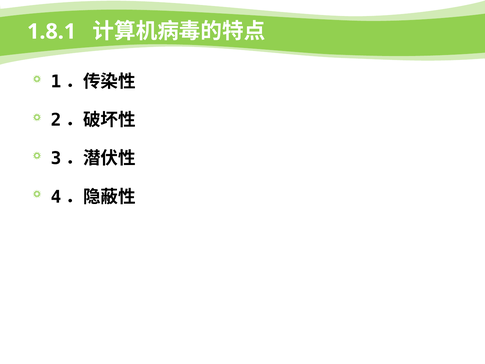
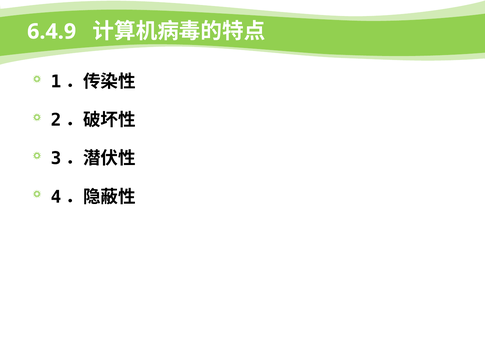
1.8.1: 1.8.1 -> 6.4.9 (52, 32)
